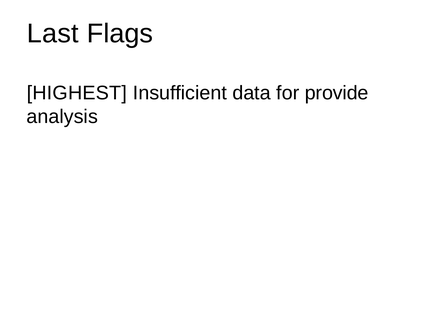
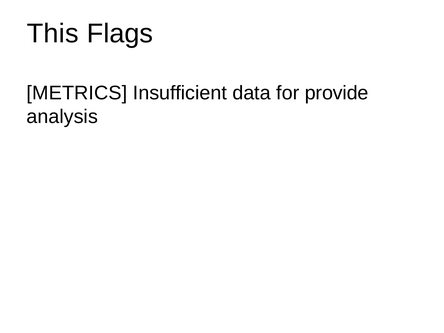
Last: Last -> This (53, 34)
HIGHEST: HIGHEST -> METRICS (77, 93)
